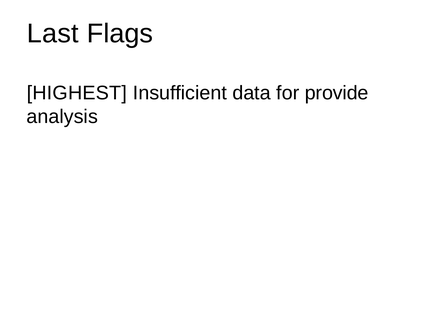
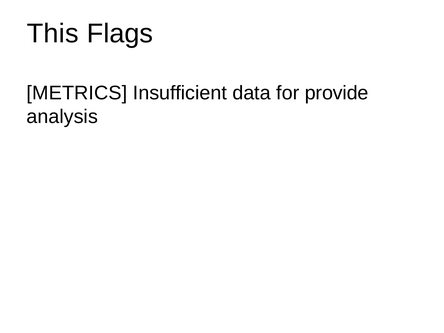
Last: Last -> This (53, 34)
HIGHEST: HIGHEST -> METRICS (77, 93)
